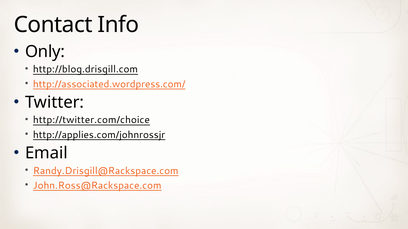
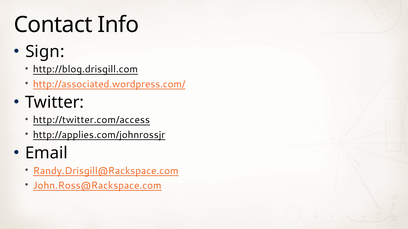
Only: Only -> Sign (45, 52)
http://twitter.com/choice: http://twitter.com/choice -> http://twitter.com/access (91, 120)
